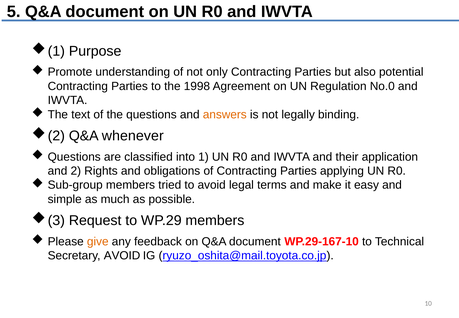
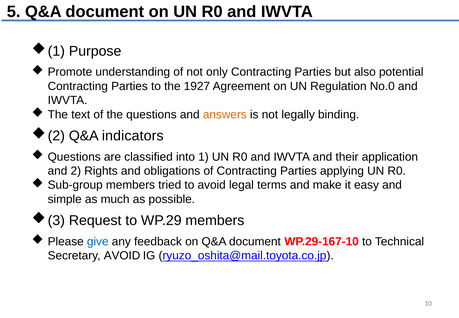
1998: 1998 -> 1927 (197, 86)
whenever: whenever -> indicators (133, 136)
give colour: orange -> blue (98, 241)
